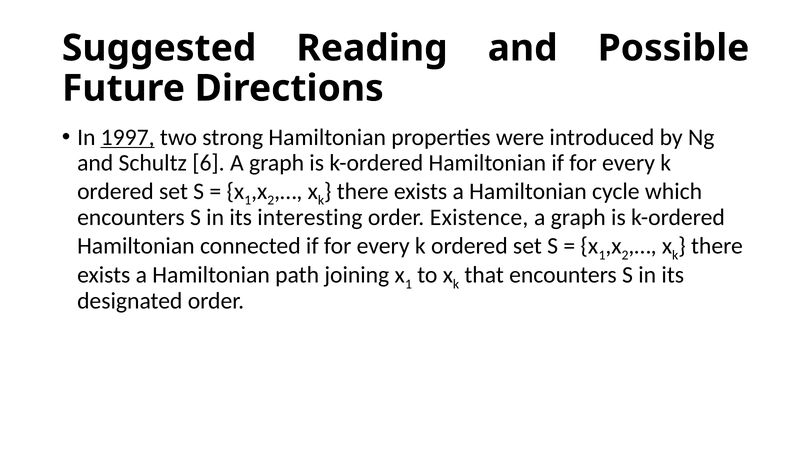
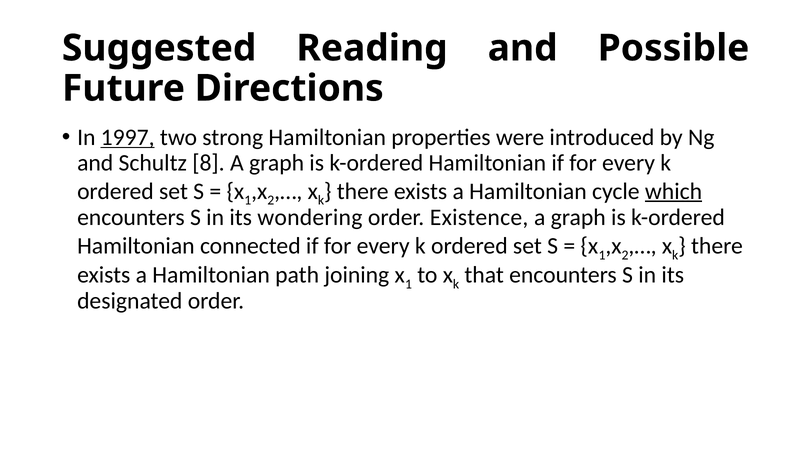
6: 6 -> 8 (208, 163)
which underline: none -> present (674, 191)
interesting: interesting -> wondering (310, 217)
